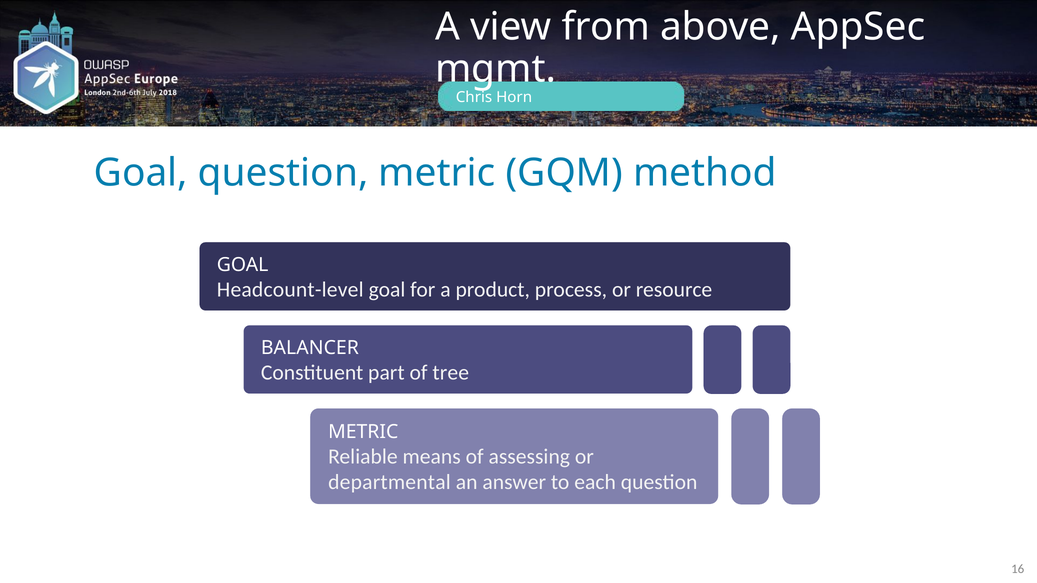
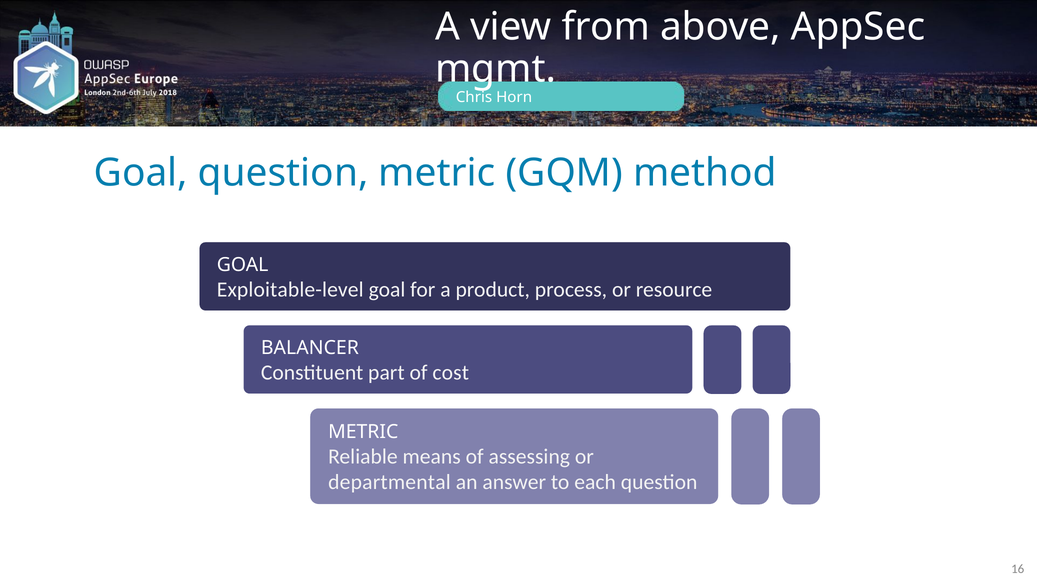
Headcount-level: Headcount-level -> Exploitable-level (290, 290)
tree: tree -> cost (451, 373)
